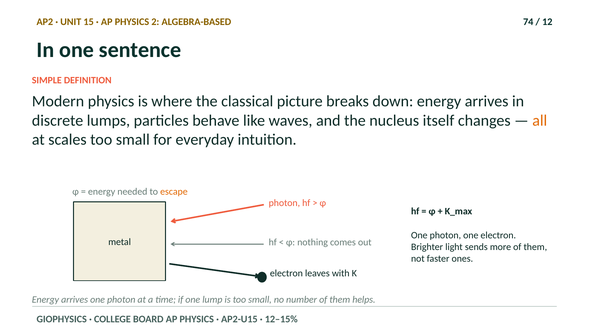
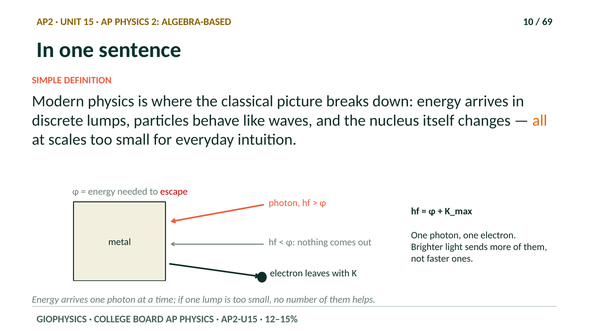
74: 74 -> 10 (528, 22)
12: 12 -> 69 (547, 22)
escape colour: orange -> red (174, 192)
